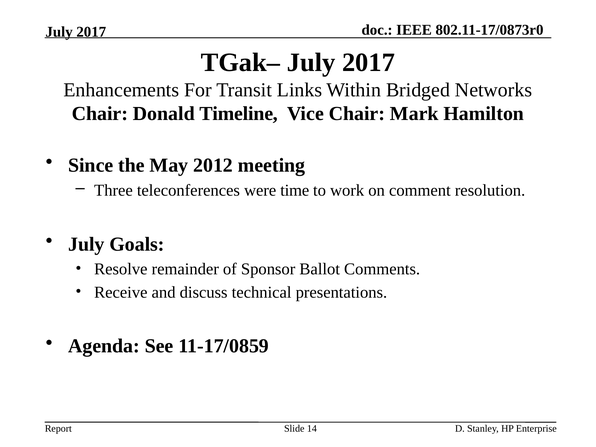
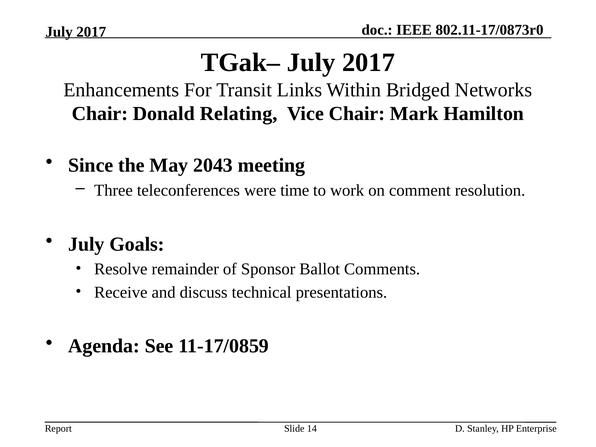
Timeline: Timeline -> Relating (239, 114)
2012: 2012 -> 2043 (213, 165)
